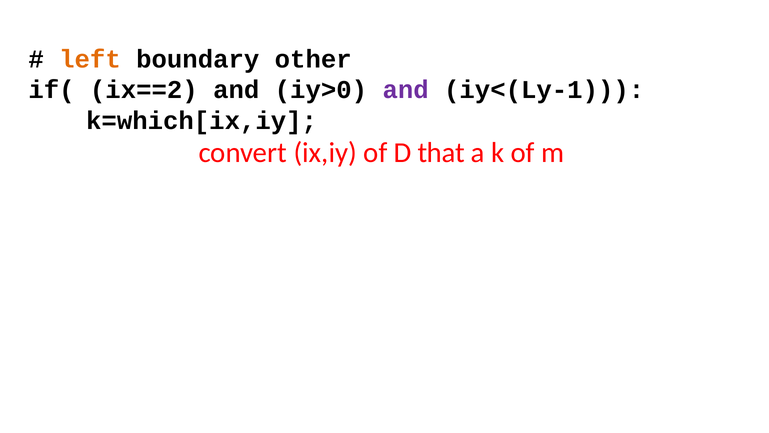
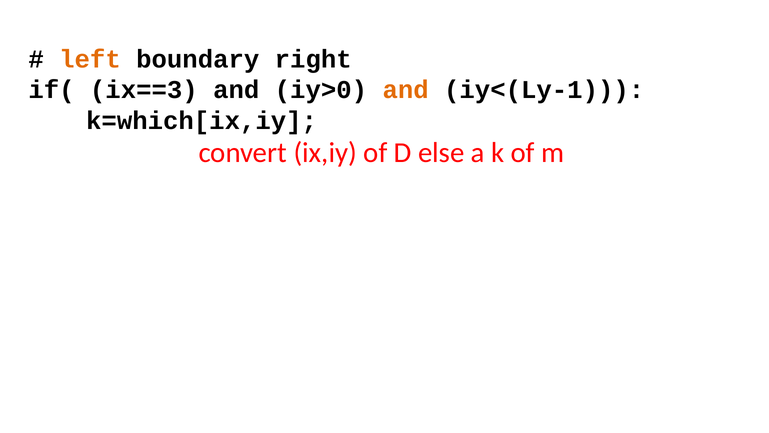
other: other -> right (313, 59)
ix==2: ix==2 -> ix==3 (144, 90)
and colour: purple -> orange (406, 90)
that: that -> else (441, 153)
